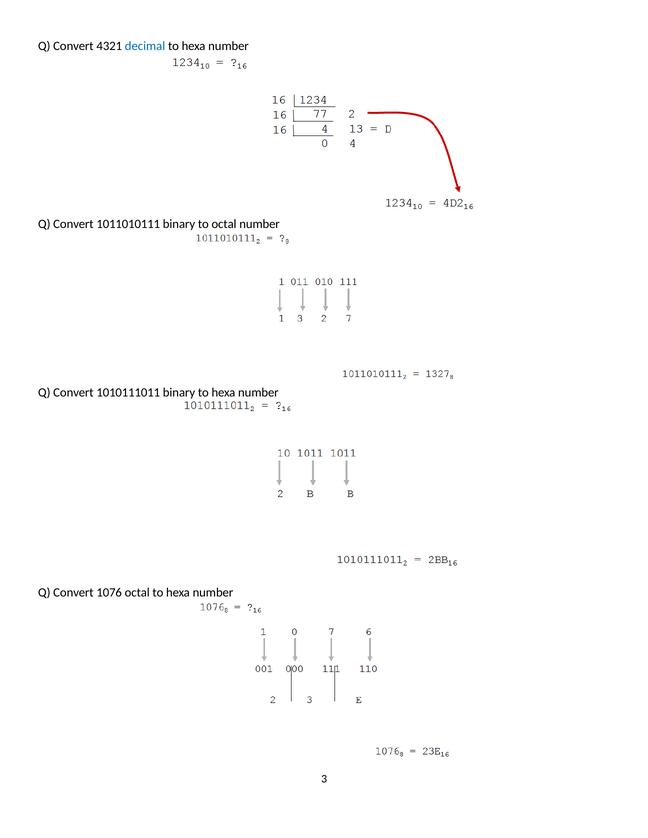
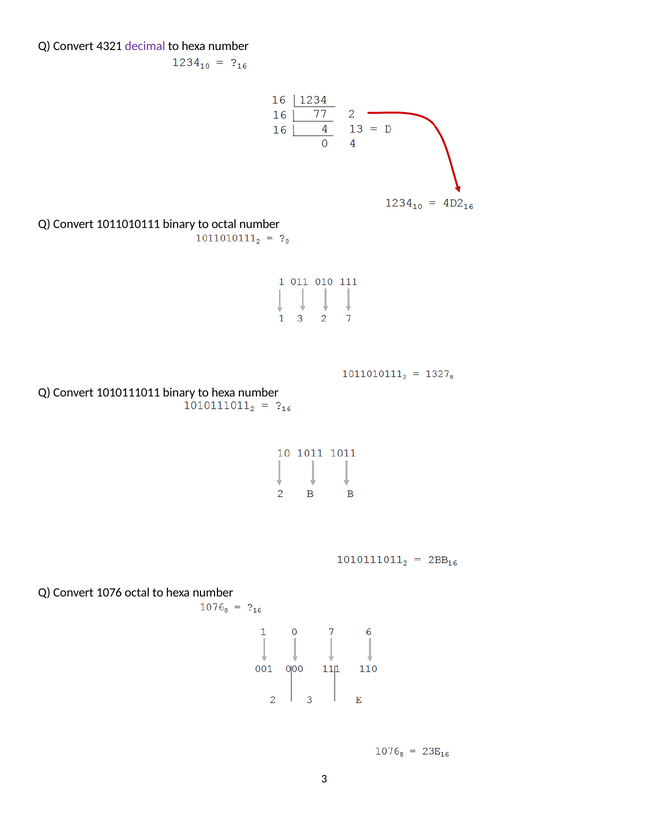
decimal colour: blue -> purple (145, 46)
